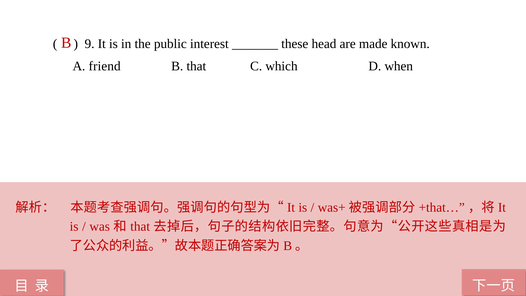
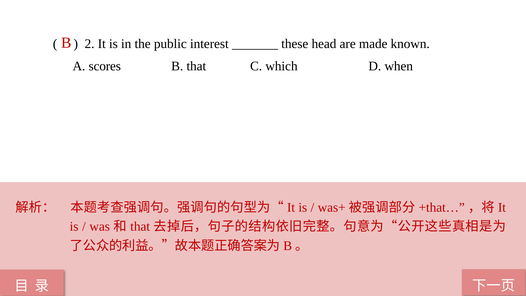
9: 9 -> 2 (90, 44)
friend: friend -> scores (105, 66)
